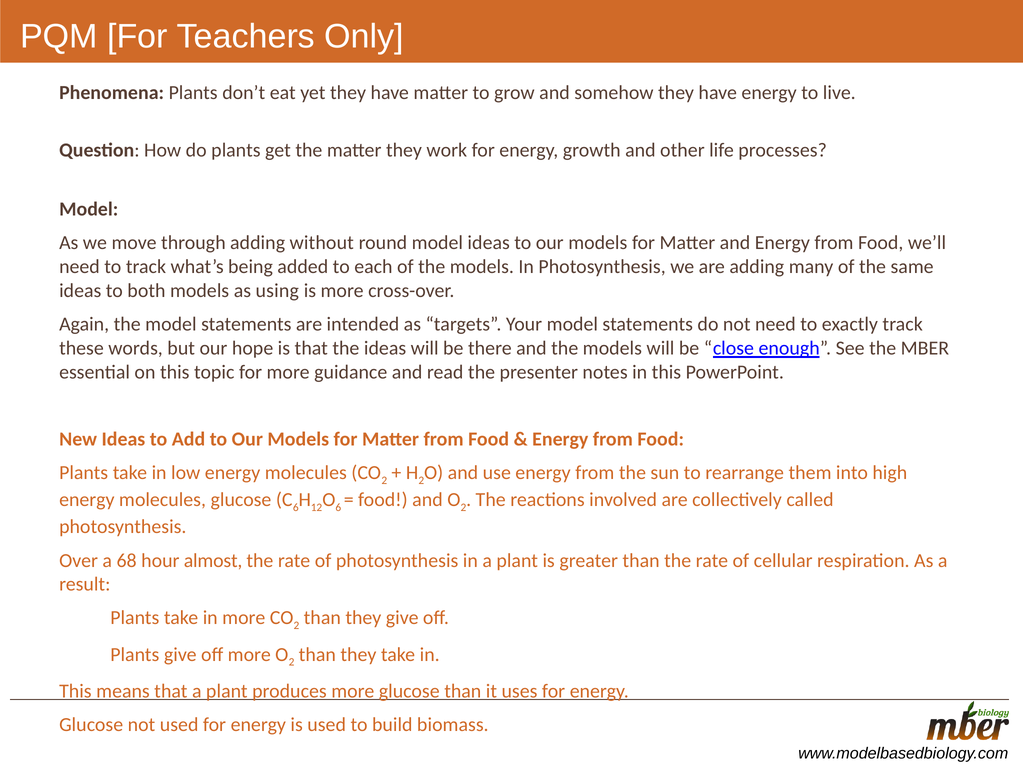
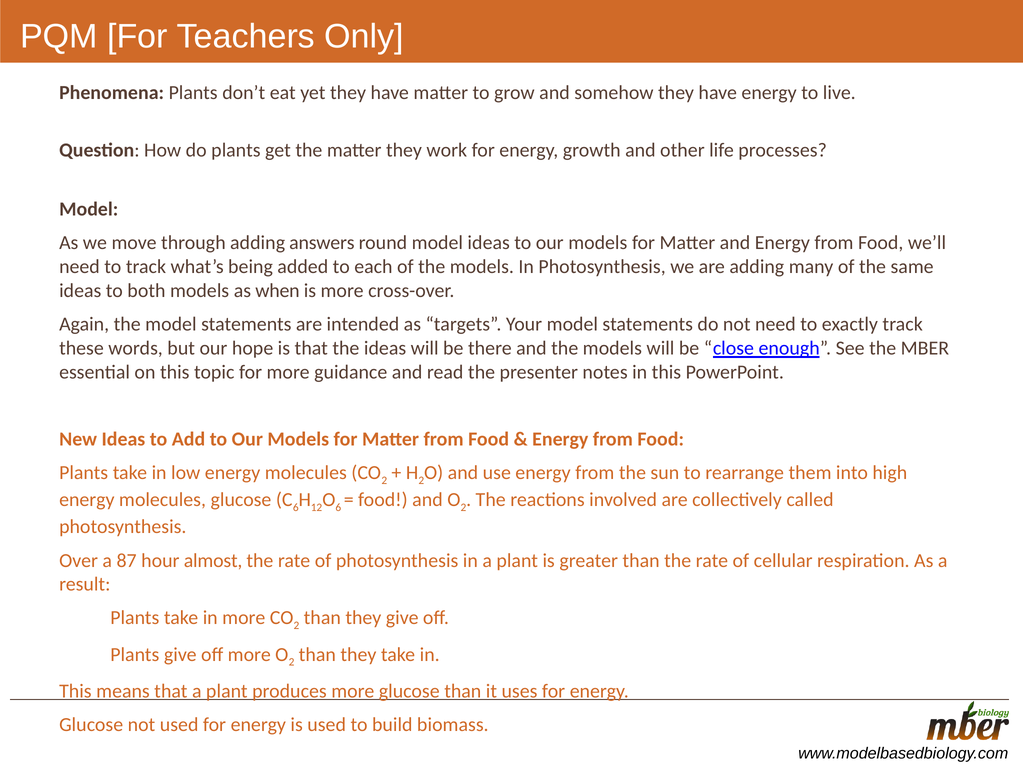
without: without -> answers (322, 243)
using: using -> when (277, 291)
68: 68 -> 87 (127, 561)
